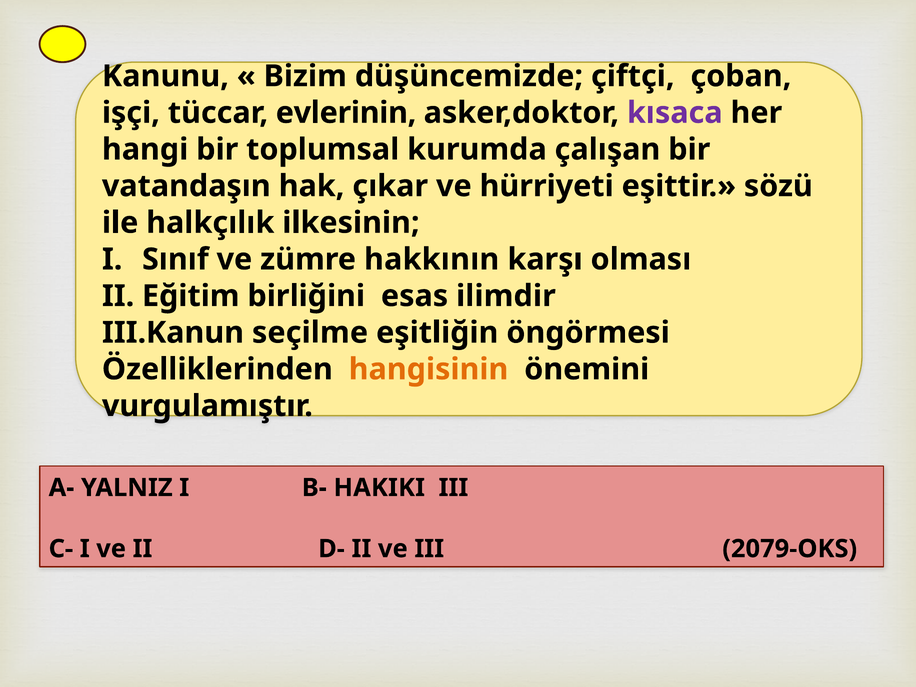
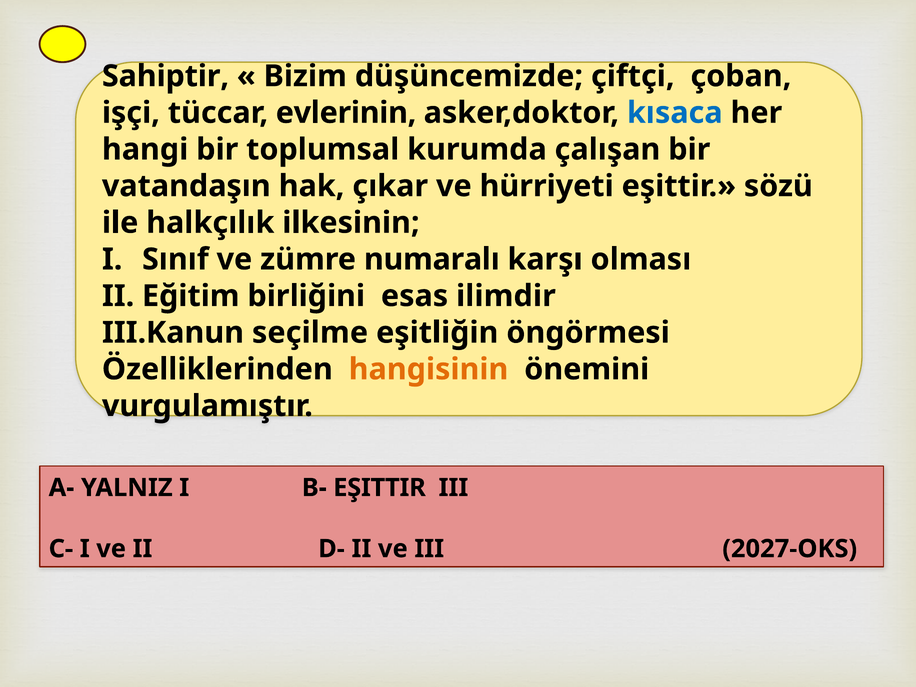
Kanunu: Kanunu -> Sahiptir (165, 76)
kısaca colour: purple -> blue (675, 113)
hakkının: hakkının -> numaralı (432, 259)
B- HAKIKI: HAKIKI -> EŞITTIR (380, 488)
2079-OKS: 2079-OKS -> 2027-OKS (790, 549)
